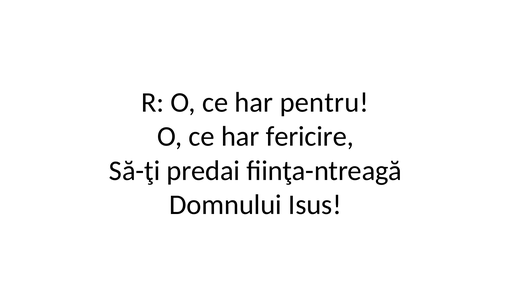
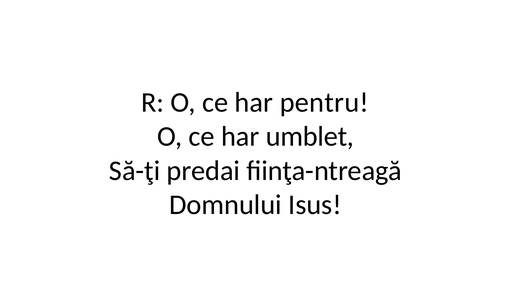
fericire: fericire -> umblet (310, 136)
